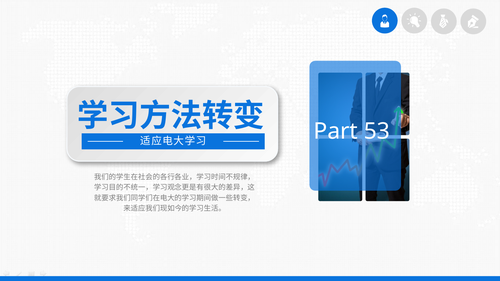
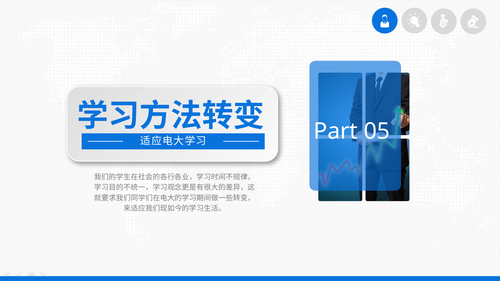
53: 53 -> 05 (377, 131)
